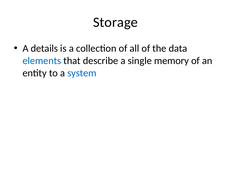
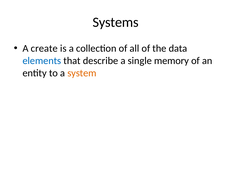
Storage: Storage -> Systems (116, 22)
details: details -> create (44, 48)
system colour: blue -> orange (82, 73)
